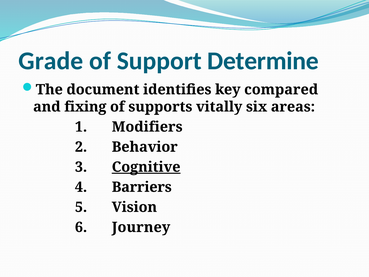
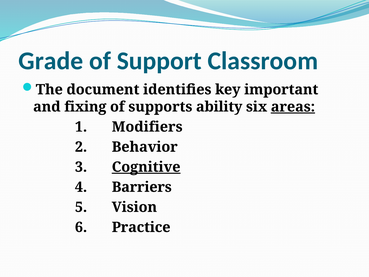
Determine: Determine -> Classroom (263, 61)
compared: compared -> important (281, 90)
vitally: vitally -> ability (219, 107)
areas underline: none -> present (293, 107)
Journey: Journey -> Practice (141, 227)
